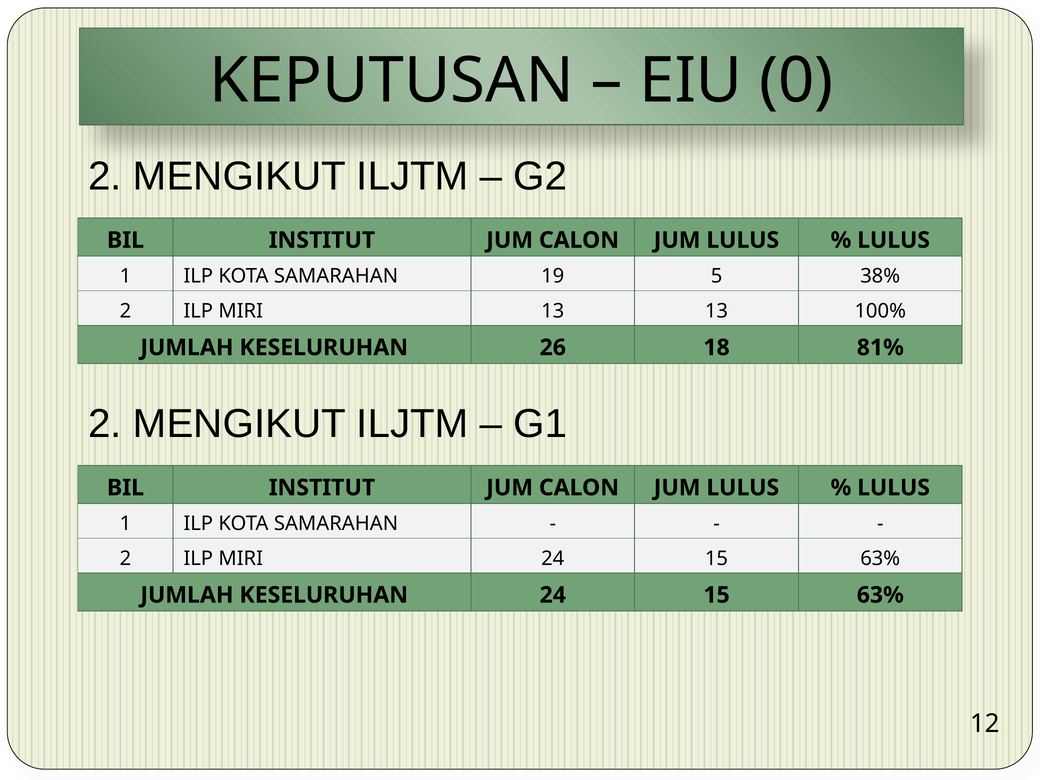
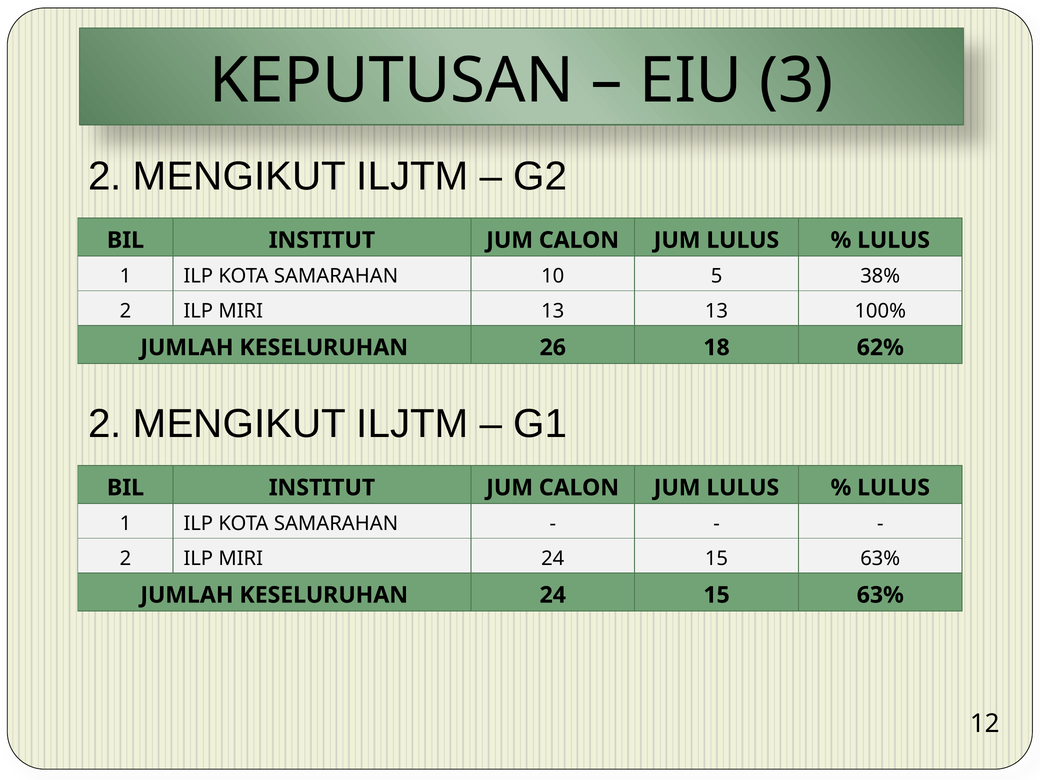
0: 0 -> 3 (796, 81)
19: 19 -> 10 (553, 276)
81%: 81% -> 62% (880, 348)
